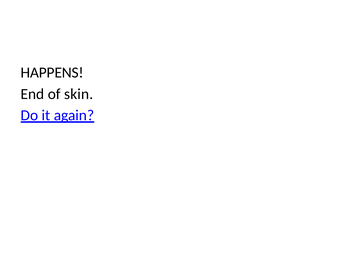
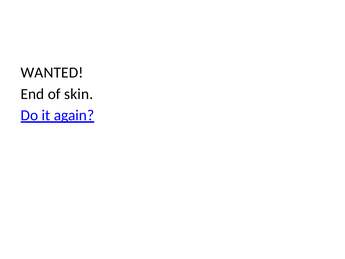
HAPPENS: HAPPENS -> WANTED (52, 72)
